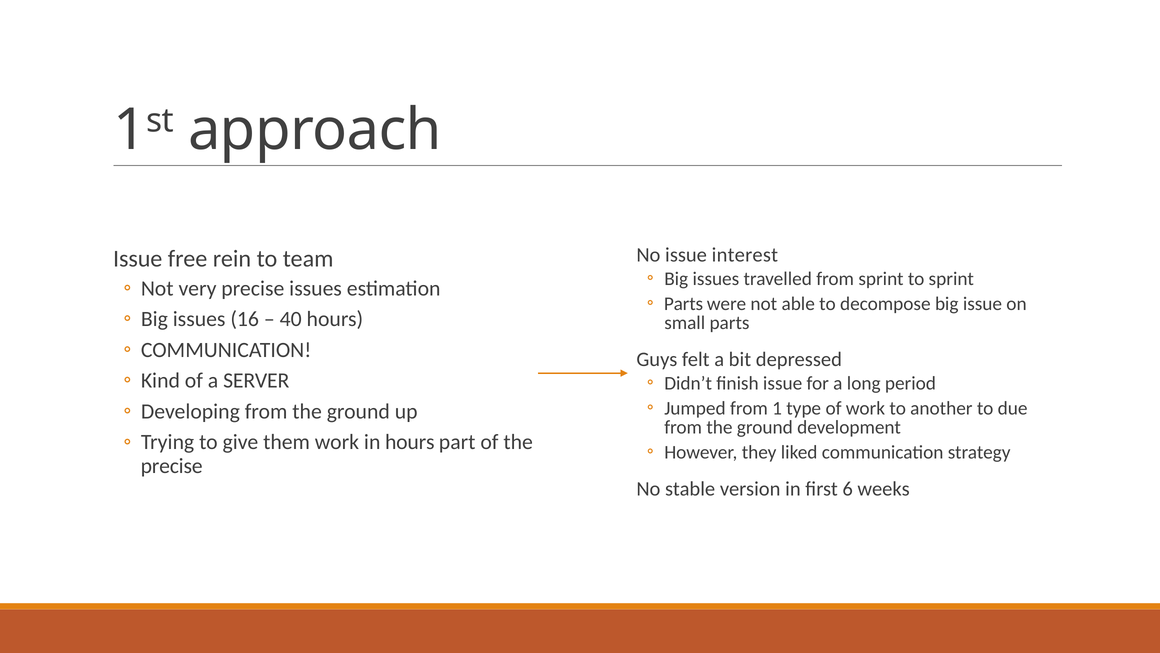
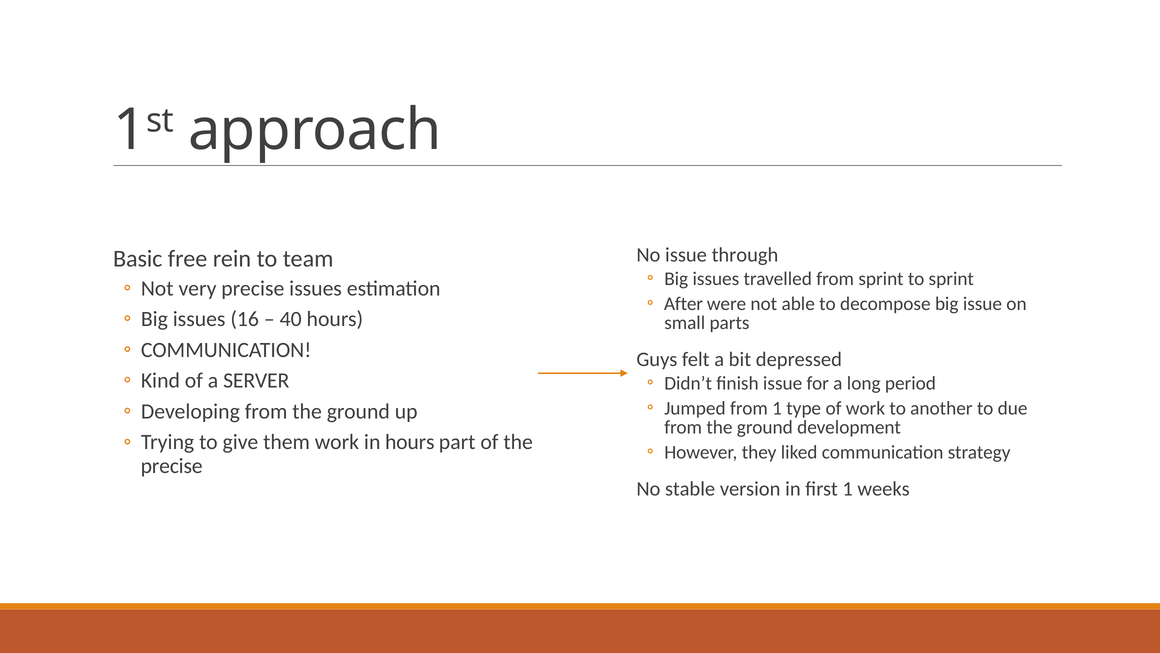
interest: interest -> through (745, 255)
Issue: Issue -> Basic (138, 258)
Parts: Parts -> After (683, 304)
first 6: 6 -> 1 (848, 489)
